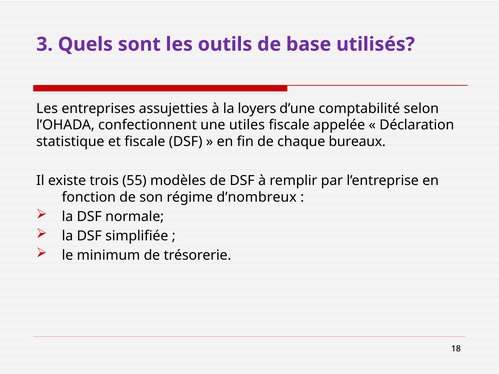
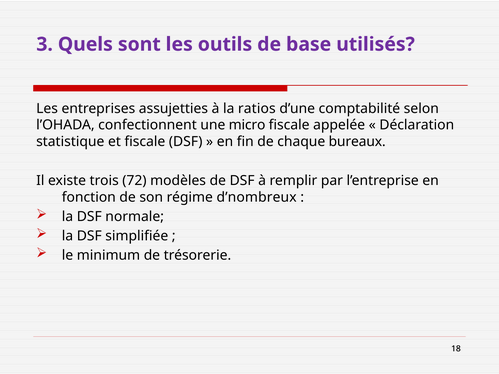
loyers: loyers -> ratios (257, 109)
utiles: utiles -> micro (247, 125)
55: 55 -> 72 (134, 181)
